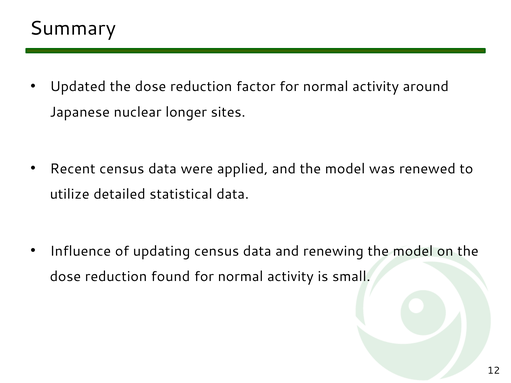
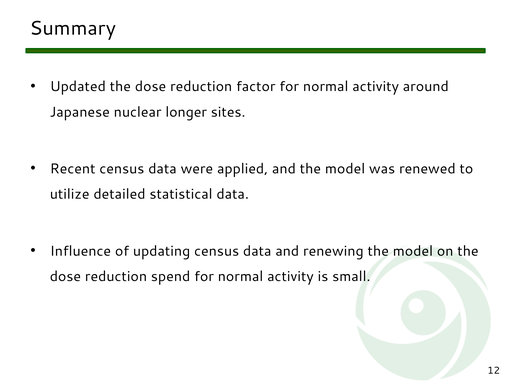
found: found -> spend (171, 277)
